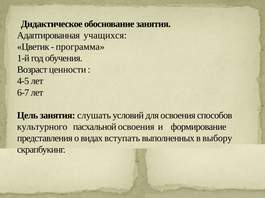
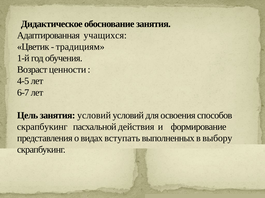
программа: программа -> традициям (80, 47)
занятия слушать: слушать -> условий (94, 116)
культурного: культурного -> скрапбукинг (42, 127)
пасхальной освоения: освоения -> действия (136, 127)
